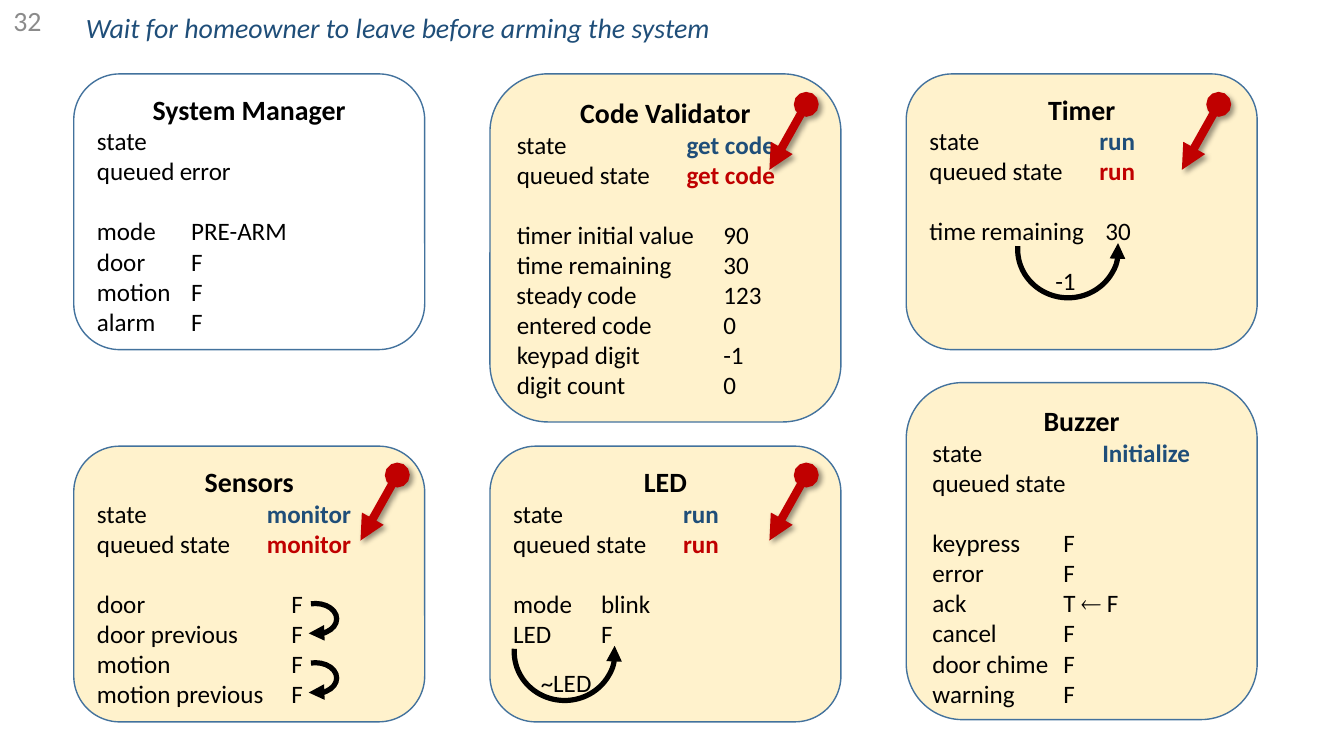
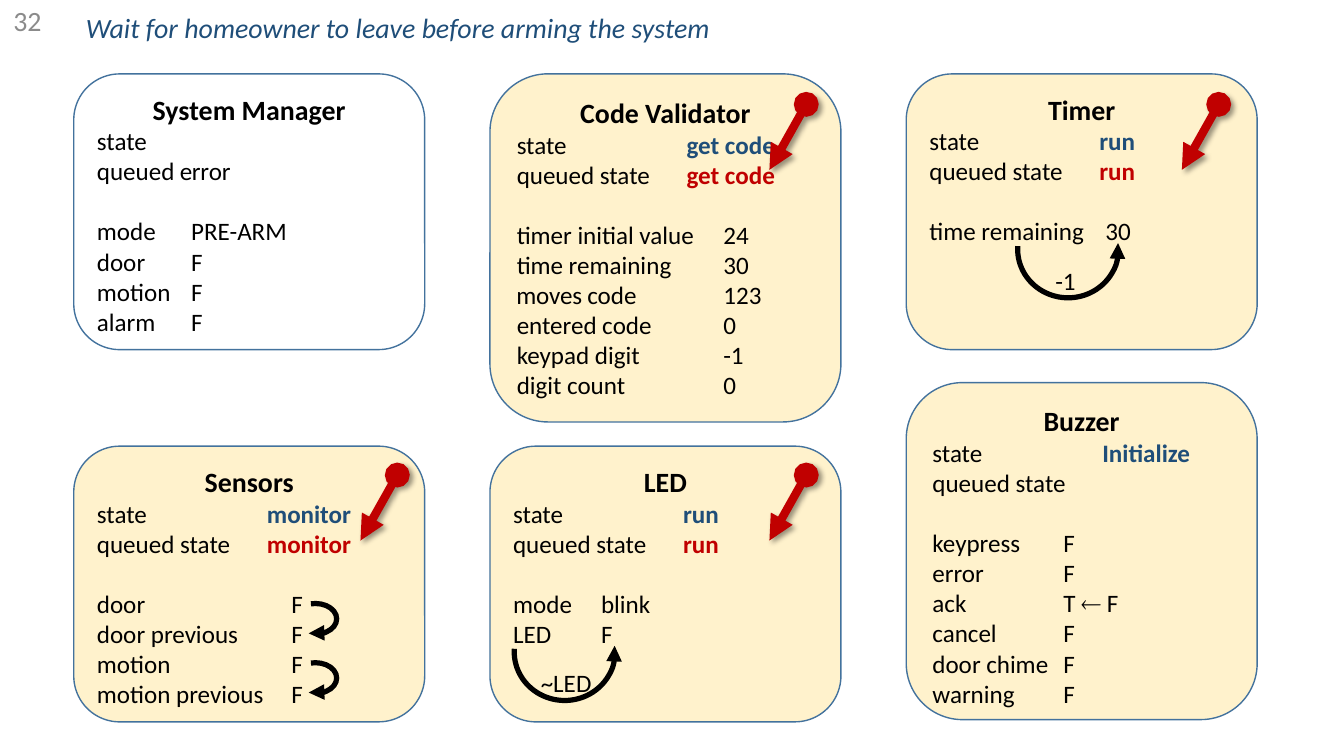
90: 90 -> 24 (736, 236)
steady: steady -> moves (549, 296)
